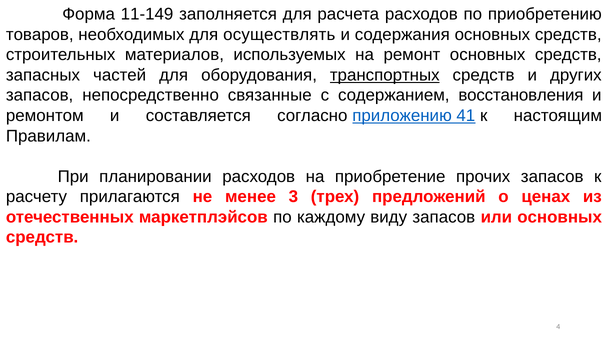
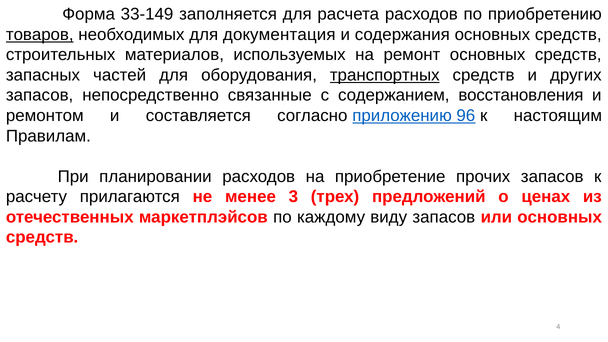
11-149: 11-149 -> 33-149 (147, 14)
товаров underline: none -> present (40, 35)
осуществлять: осуществлять -> документация (279, 35)
41: 41 -> 96 (466, 116)
